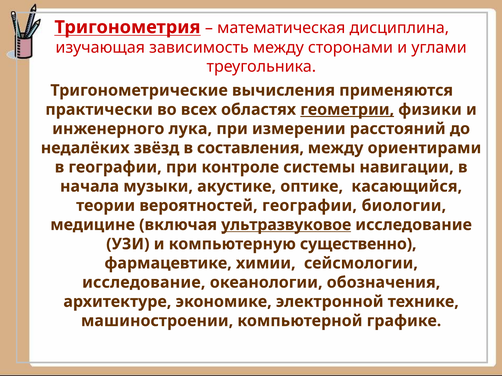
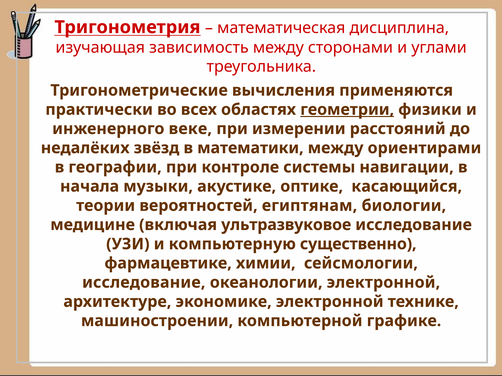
лука: лука -> веке (190, 129)
составления: составления -> математики (250, 148)
вероятностей географии: географии -> египтянам (310, 206)
ультразвуковое underline: present -> none (286, 225)
океанологии обозначения: обозначения -> электронной (383, 283)
